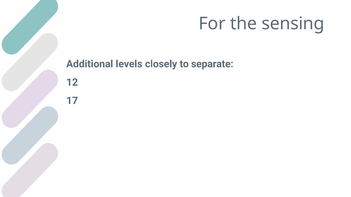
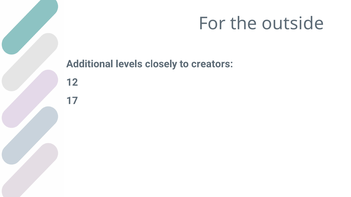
sensing: sensing -> outside (293, 24)
separate: separate -> creators (212, 64)
